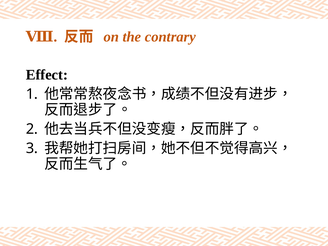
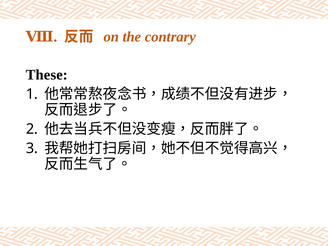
Effect: Effect -> These (47, 75)
